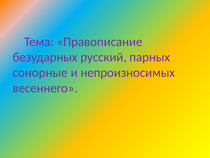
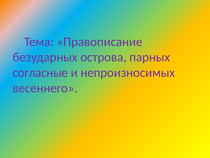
русский: русский -> острова (103, 57)
сонорные: сонорные -> согласные (40, 72)
